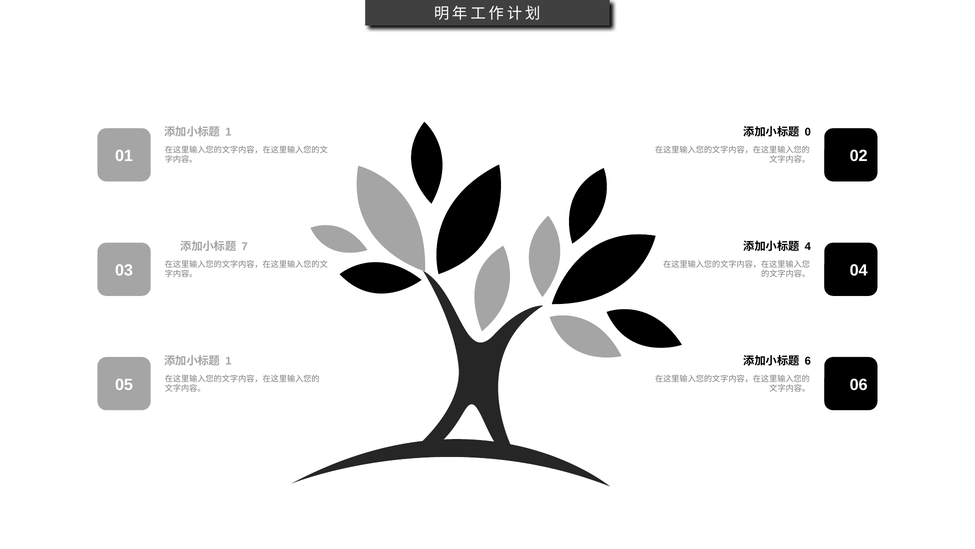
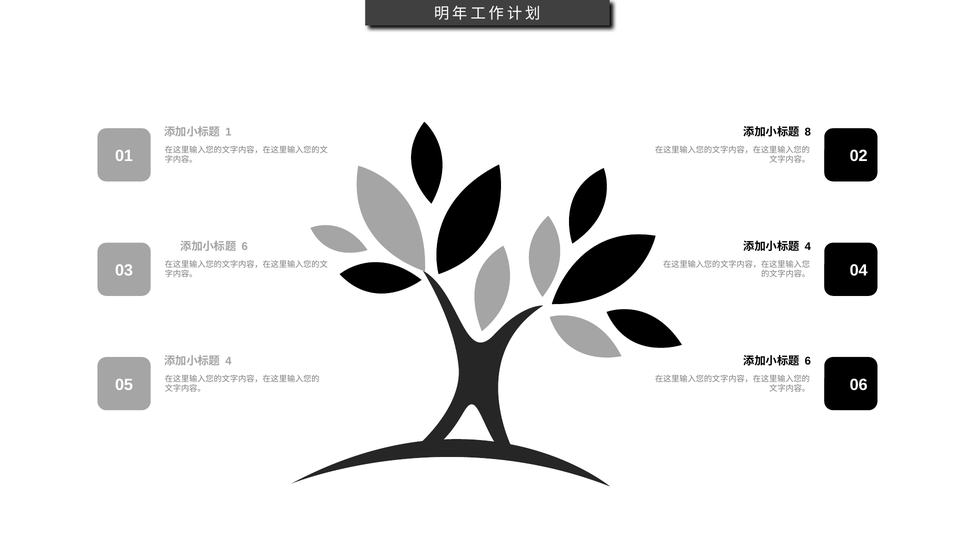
0: 0 -> 8 (808, 132)
7: 7 -> 6 (245, 246)
1: 1 -> 4 (228, 361)
